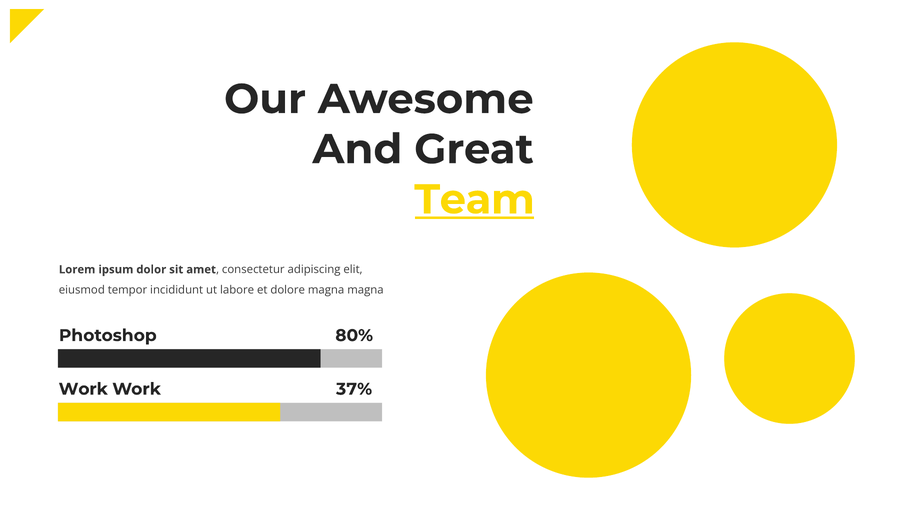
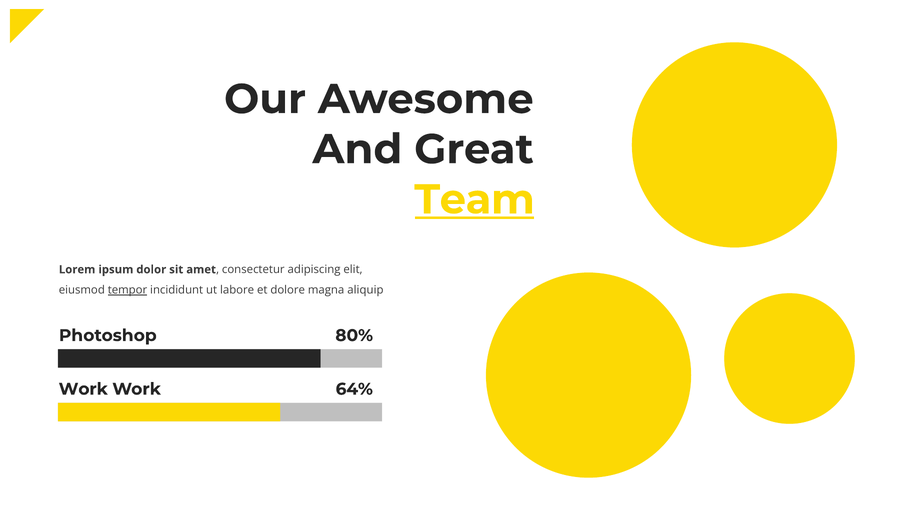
tempor underline: none -> present (127, 290)
magna magna: magna -> aliquip (365, 290)
37%: 37% -> 64% (354, 389)
